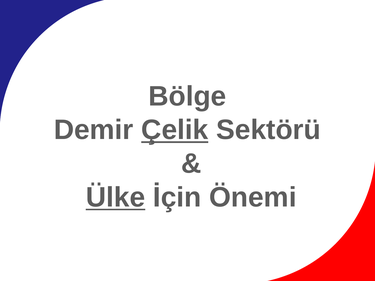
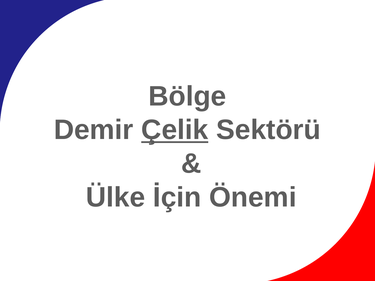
Ülke underline: present -> none (116, 198)
